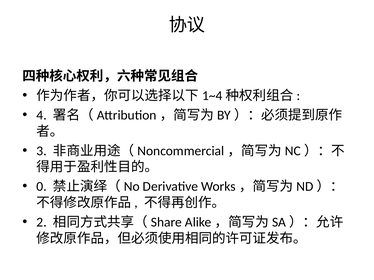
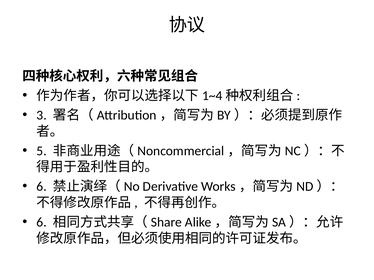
4: 4 -> 3 (42, 115)
3: 3 -> 5 (42, 151)
0: 0 -> 6 (42, 187)
2: 2 -> 6 (42, 223)
